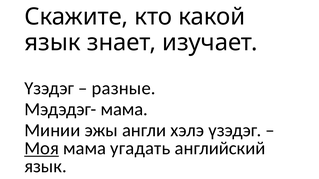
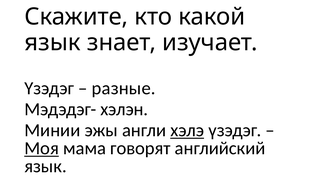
Мэдэдэг- мама: мама -> хэлэн (124, 109)
хэлэ underline: none -> present (187, 131)
угадать: угадать -> говорят (140, 149)
